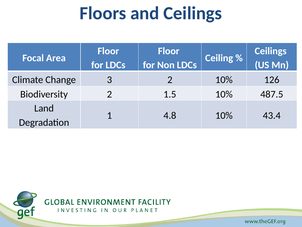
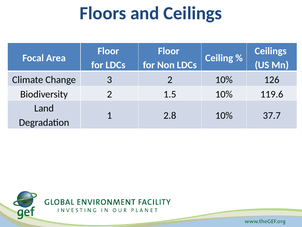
487.5: 487.5 -> 119.6 (272, 94)
4.8: 4.8 -> 2.8 (170, 115)
43.4: 43.4 -> 37.7 (272, 115)
